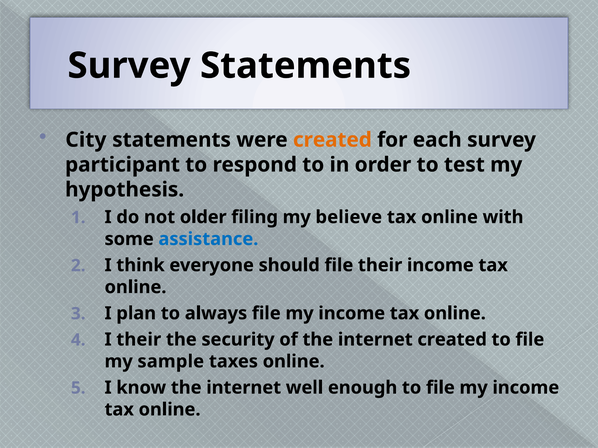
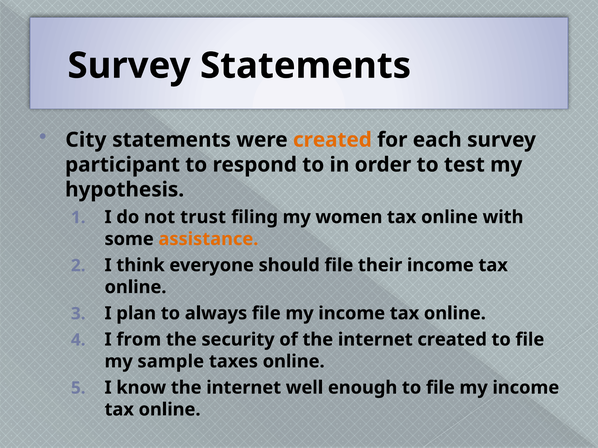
older: older -> trust (203, 217)
believe: believe -> women (349, 217)
assistance colour: blue -> orange (208, 239)
I their: their -> from (139, 340)
